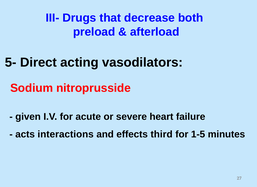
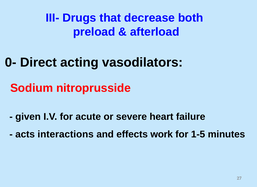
5-: 5- -> 0- (11, 62)
third: third -> work (162, 134)
